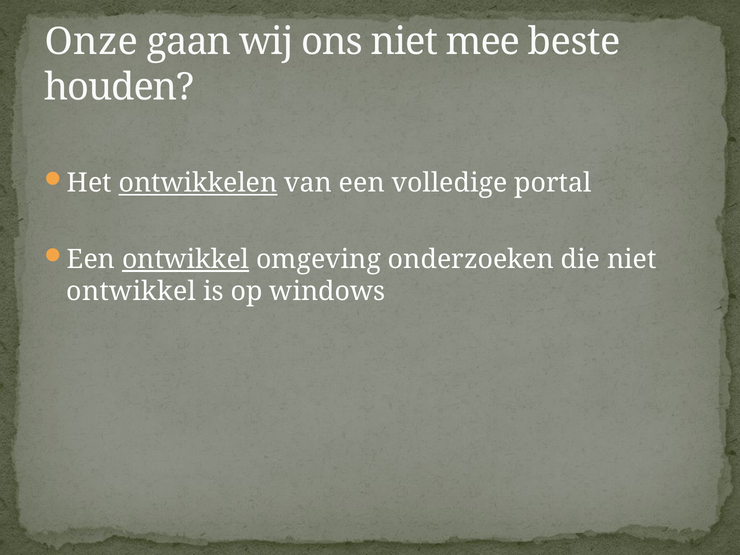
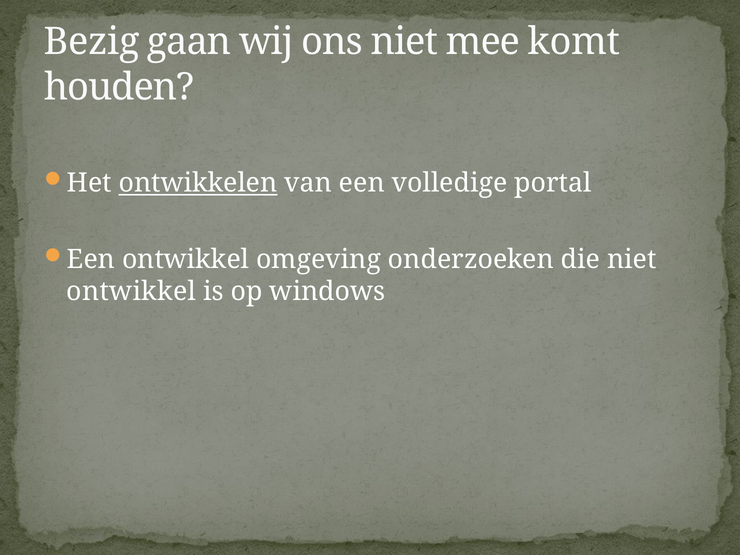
Onze: Onze -> Bezig (92, 42)
beste: beste -> komt (574, 42)
ontwikkel underline: present -> none (186, 260)
